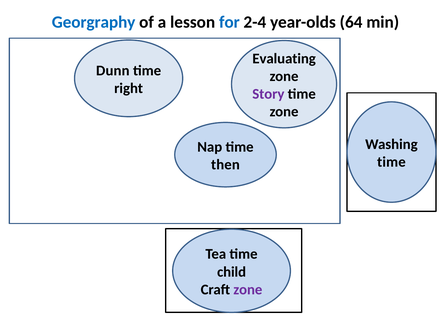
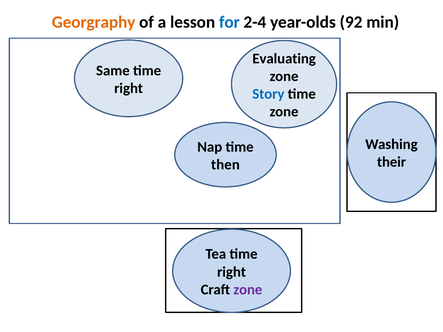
Georgraphy colour: blue -> orange (94, 22)
64: 64 -> 92 (351, 22)
Dunn: Dunn -> Same (113, 71)
Story colour: purple -> blue (268, 94)
time: time -> their (392, 162)
child: child -> right (232, 272)
